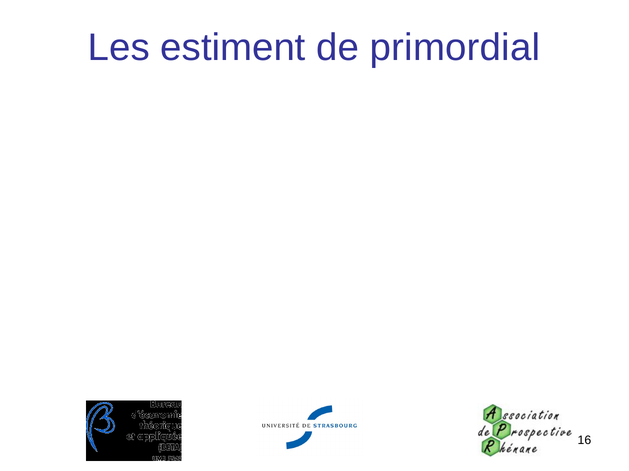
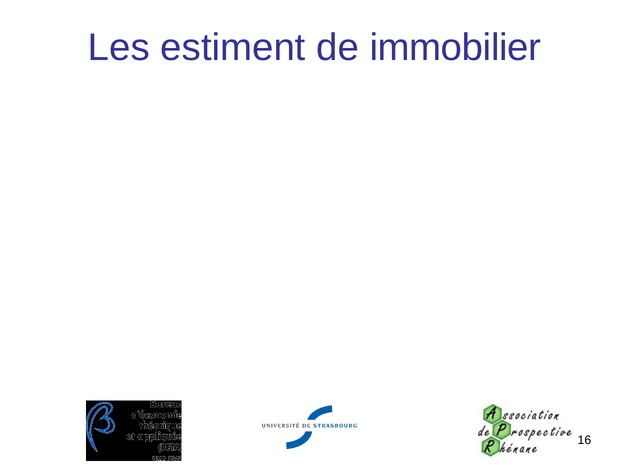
primordial: primordial -> immobilier (455, 48)
